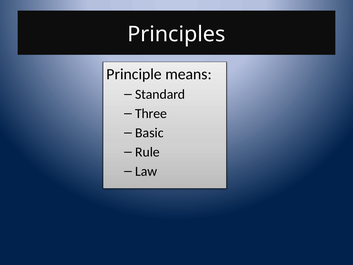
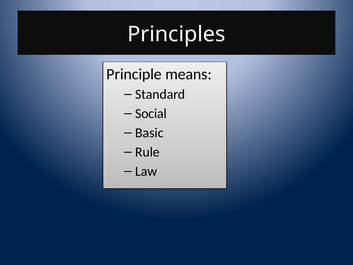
Three: Three -> Social (151, 114)
